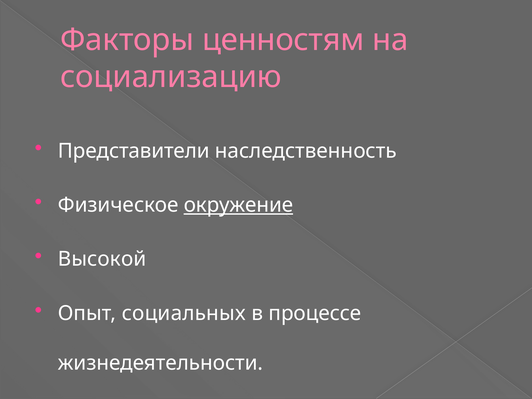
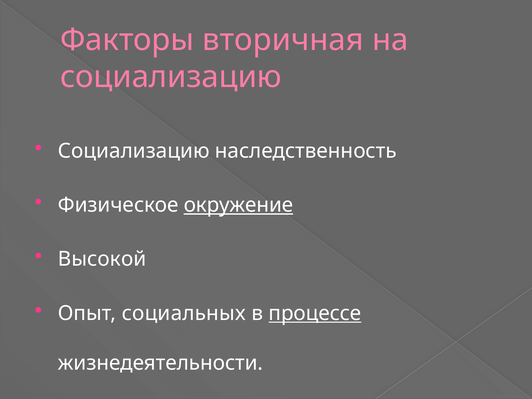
ценностям: ценностям -> вторичная (283, 40)
Представители: Представители -> Социализацию (134, 151)
процессе underline: none -> present (315, 313)
